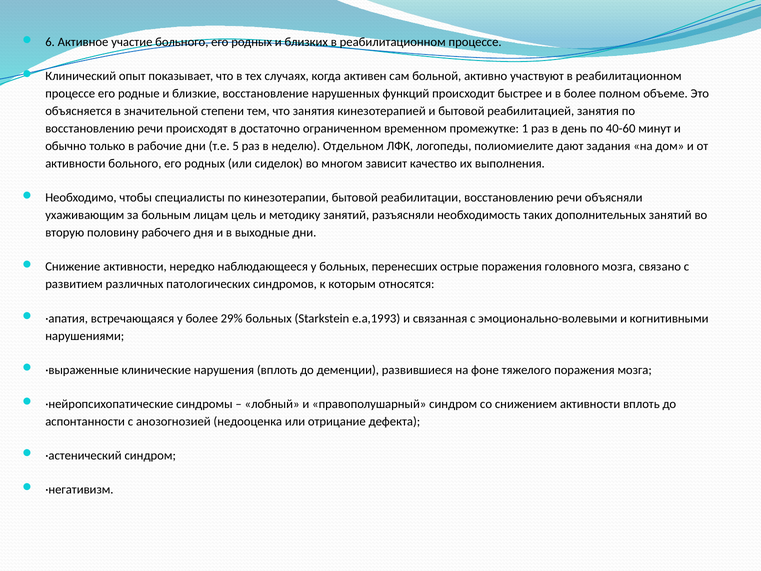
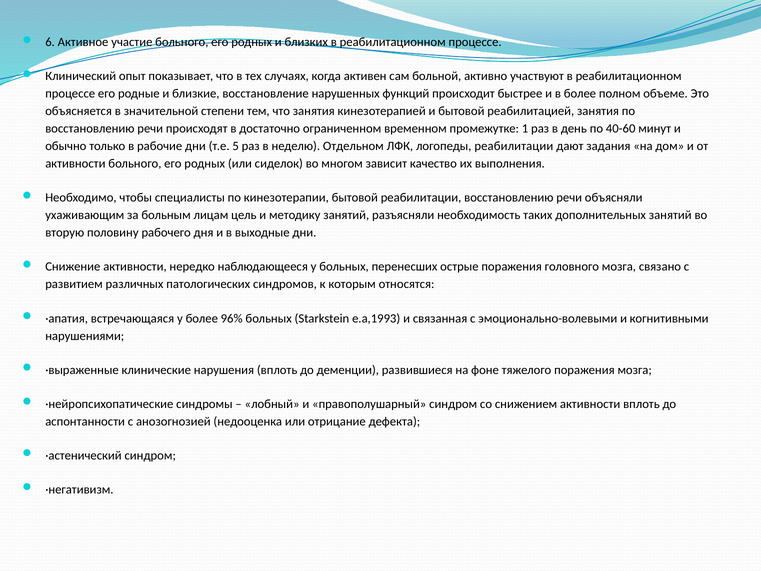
логопеды полиомиелите: полиомиелите -> реабилитации (514, 146)
29%: 29% -> 96% (232, 318)
